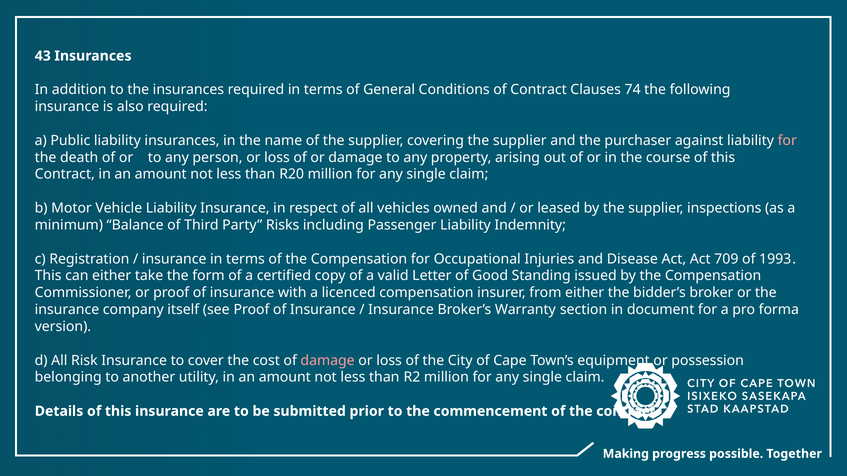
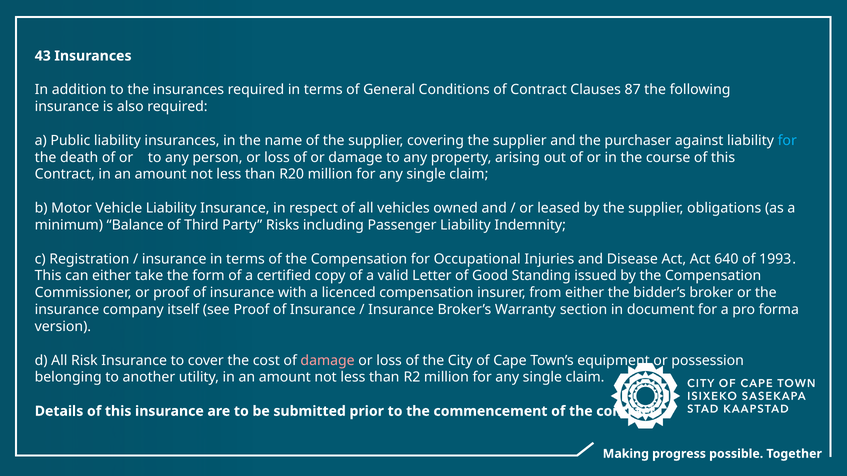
74: 74 -> 87 (633, 90)
for colour: pink -> light blue (787, 141)
inspections: inspections -> obligations (724, 208)
709: 709 -> 640 (726, 259)
